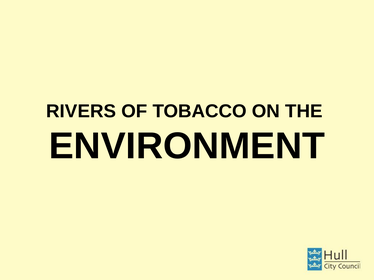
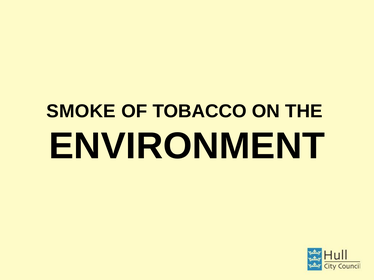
RIVERS: RIVERS -> SMOKE (81, 111)
